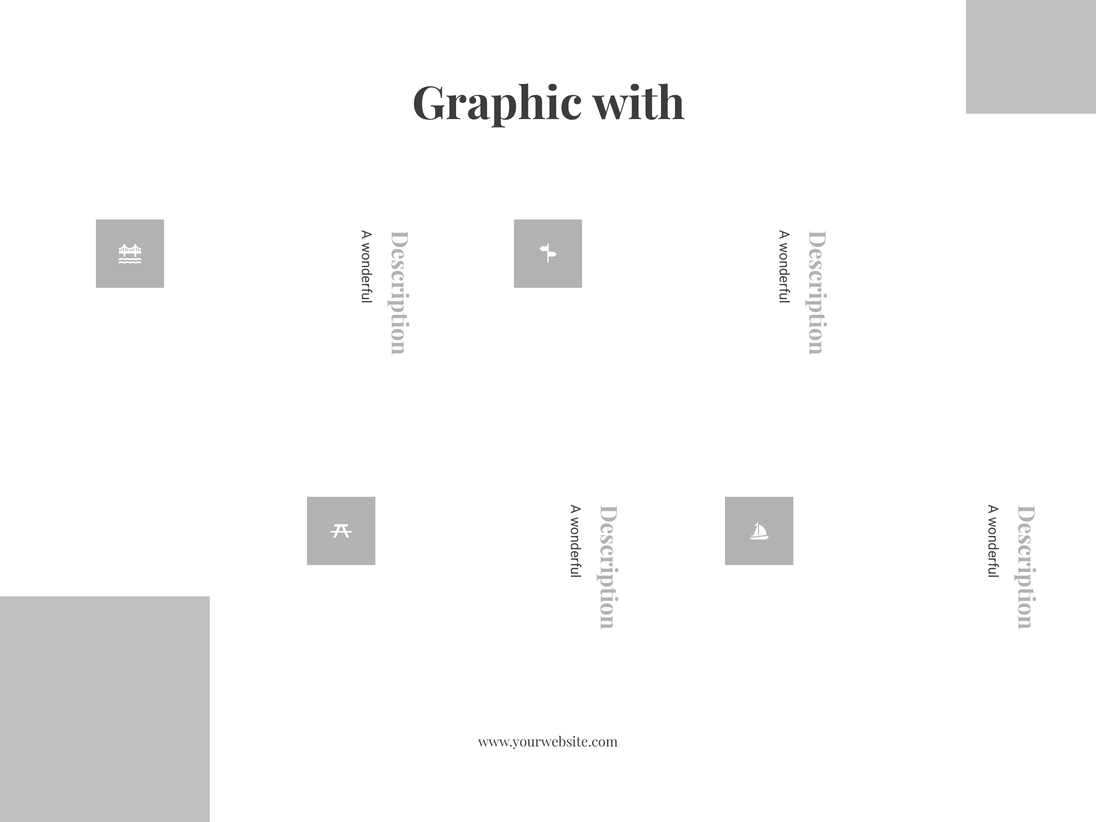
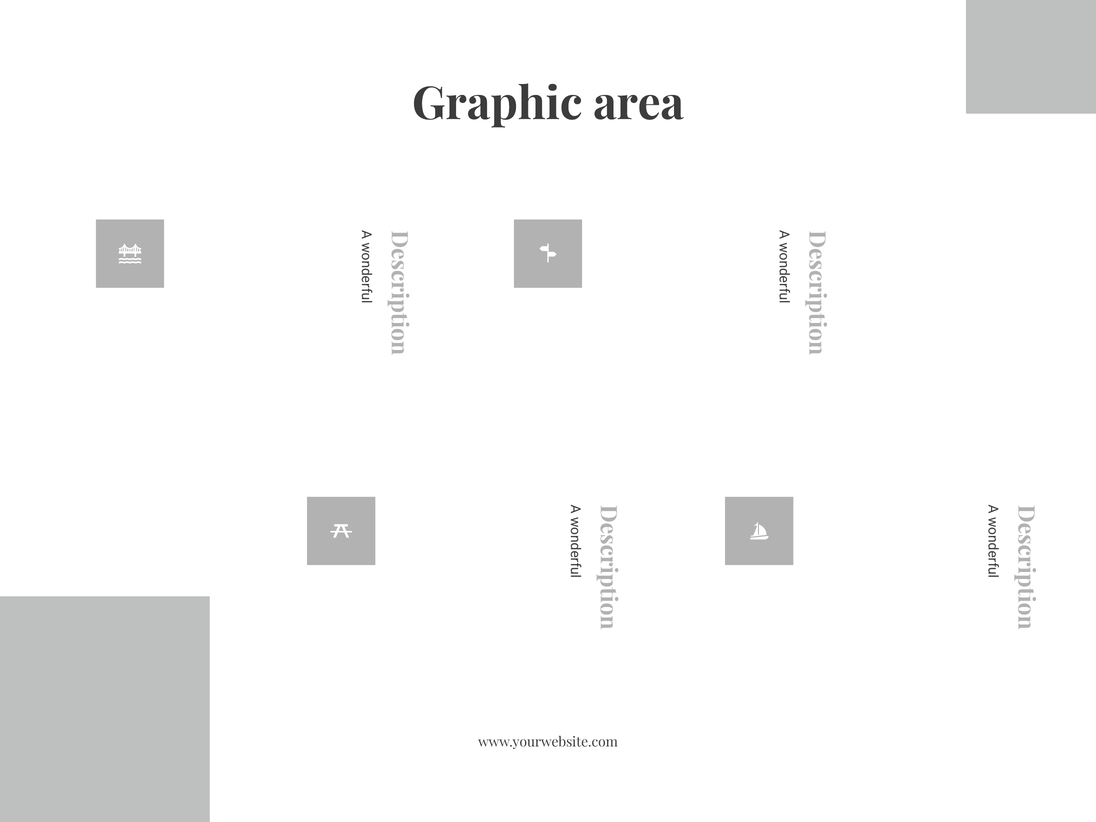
with: with -> area (639, 104)
